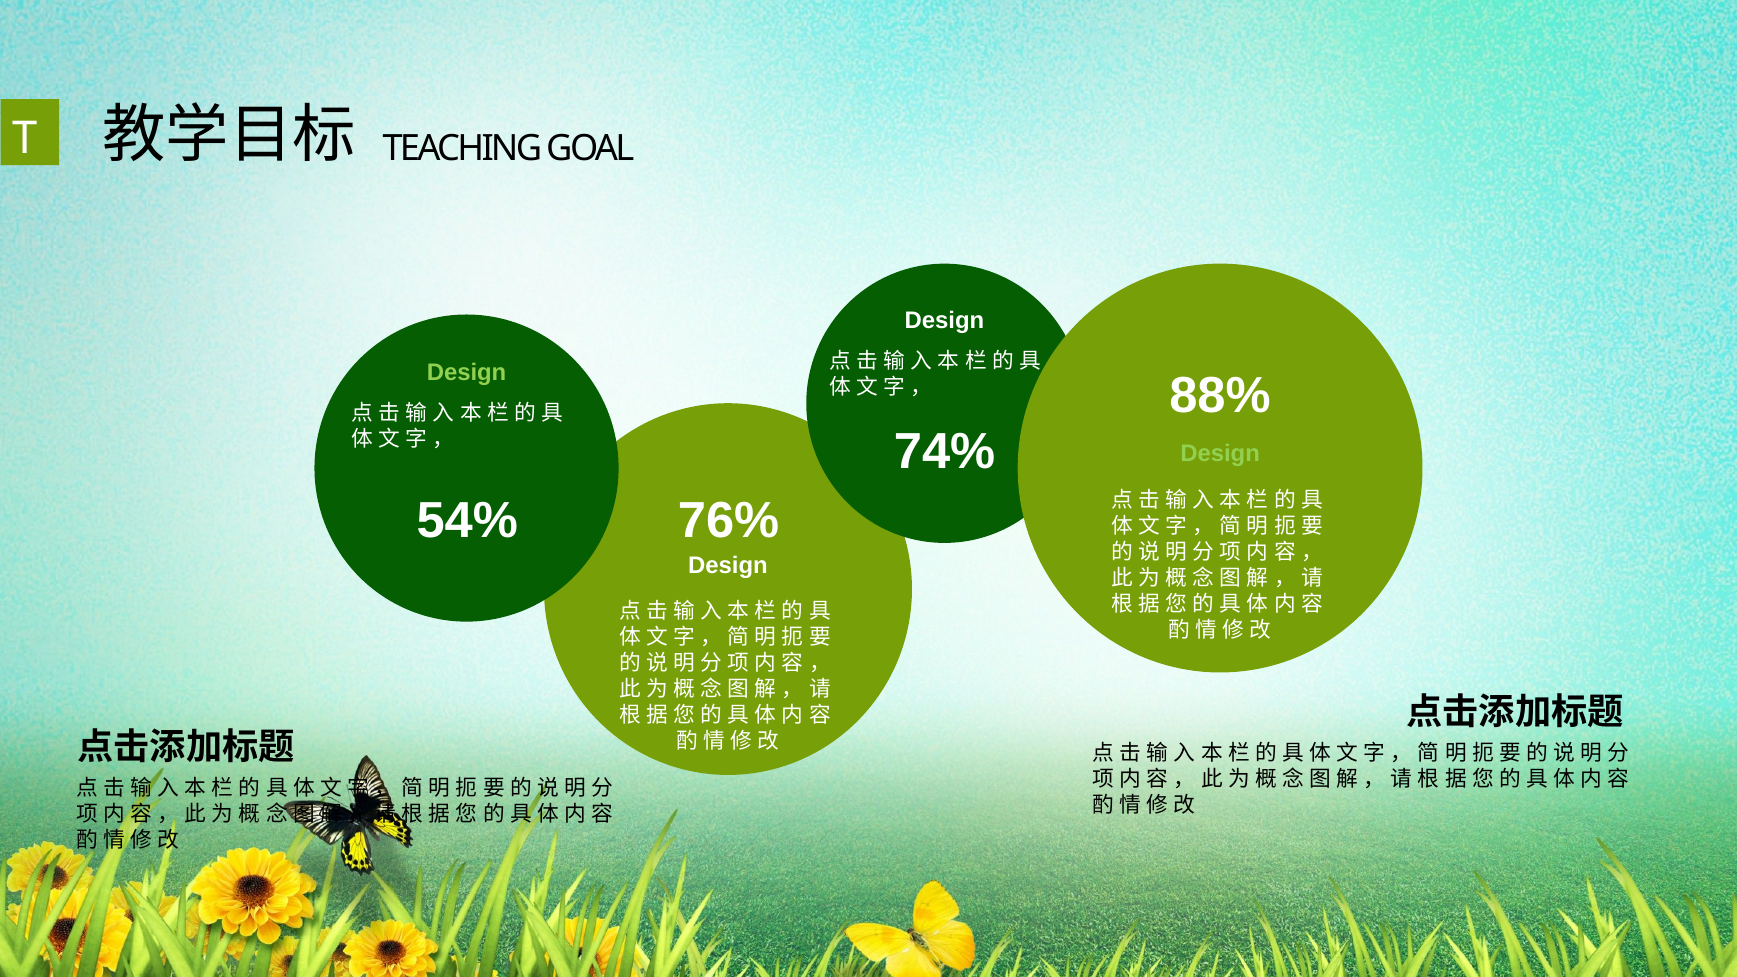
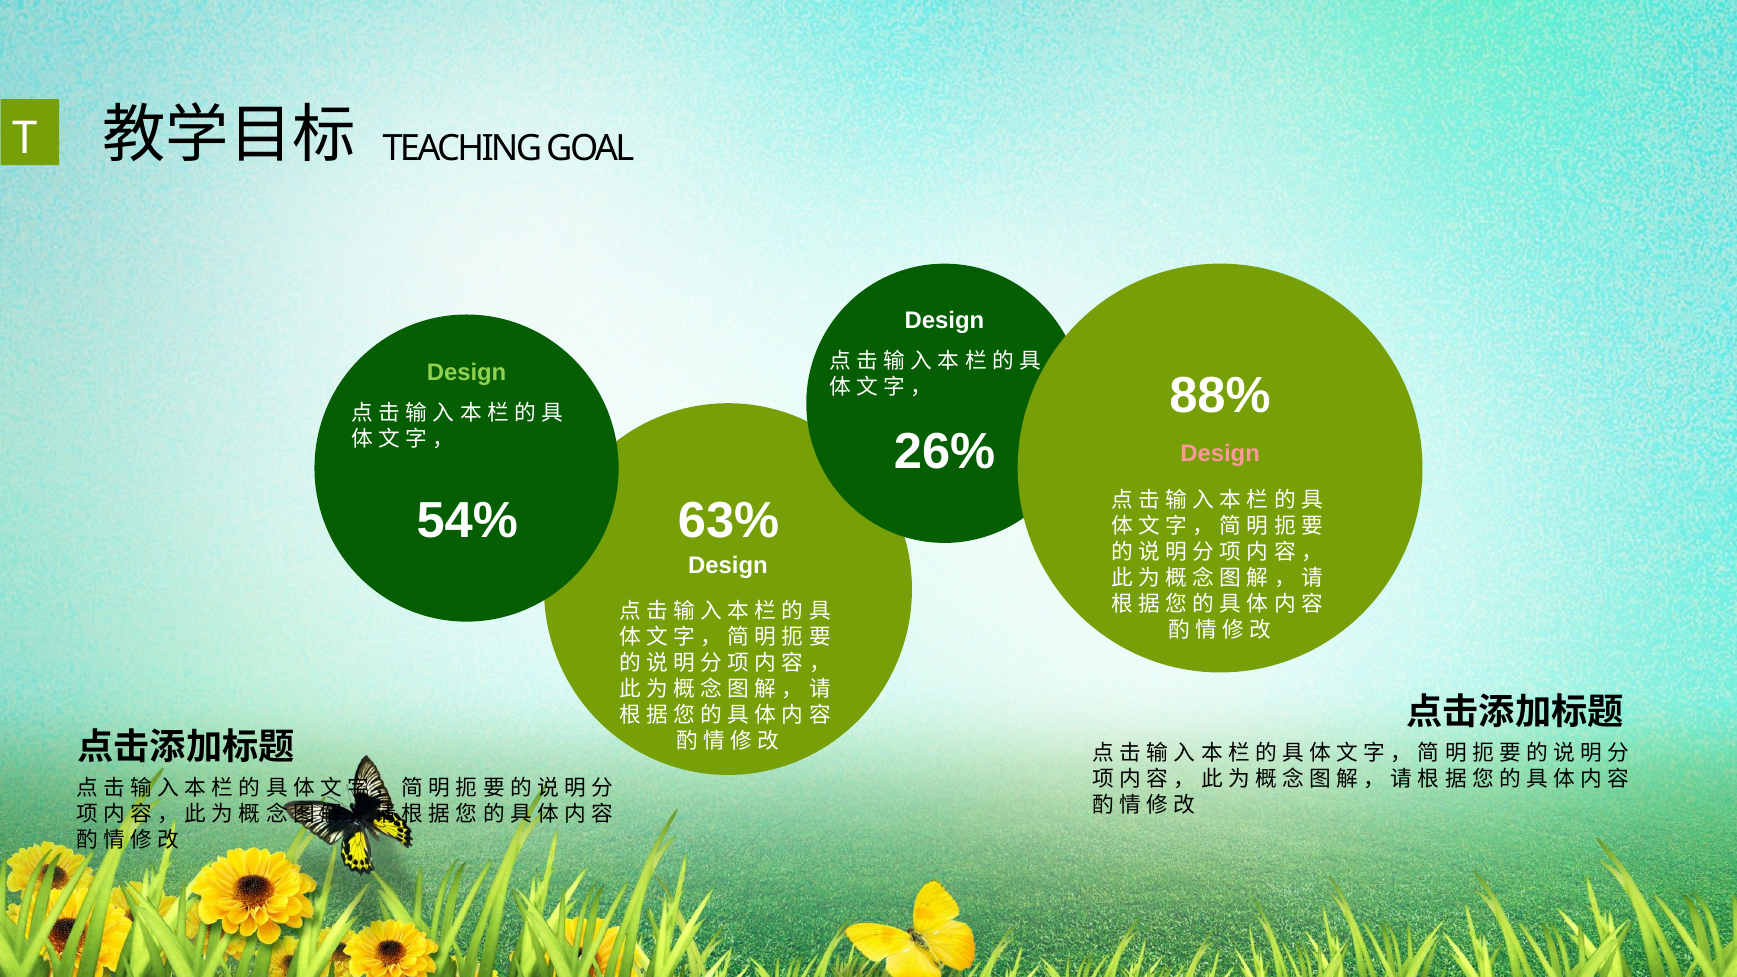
74%: 74% -> 26% (945, 452)
Design colour: light green -> pink (1220, 453)
76%: 76% -> 63% (729, 521)
